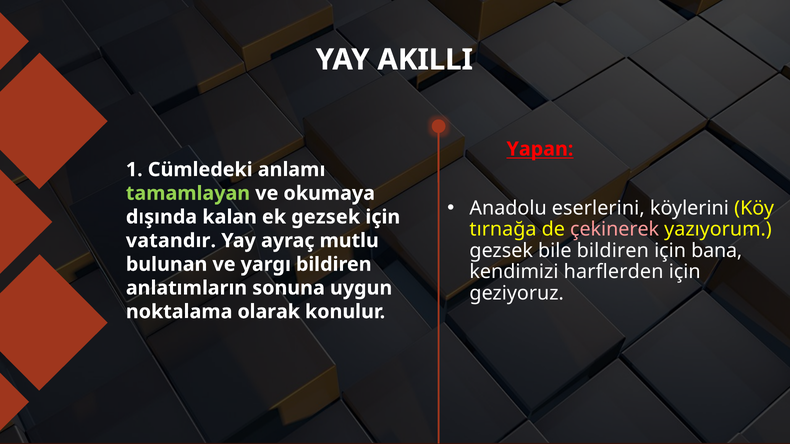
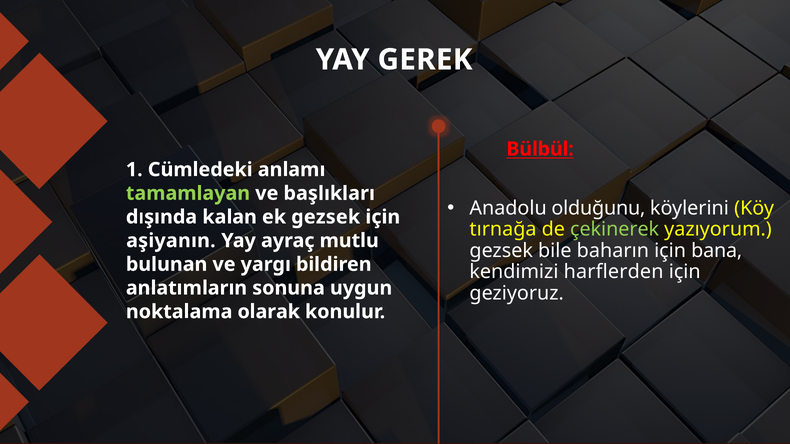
AKILLI: AKILLI -> GEREK (425, 60)
Yapan: Yapan -> Bülbül (540, 149)
okumaya: okumaya -> başlıkları (329, 193)
eserlerini: eserlerini -> olduğunu (598, 208)
çekinerek colour: pink -> light green (615, 230)
vatandır: vatandır -> aşiyanın (171, 241)
bile bildiren: bildiren -> baharın (613, 251)
